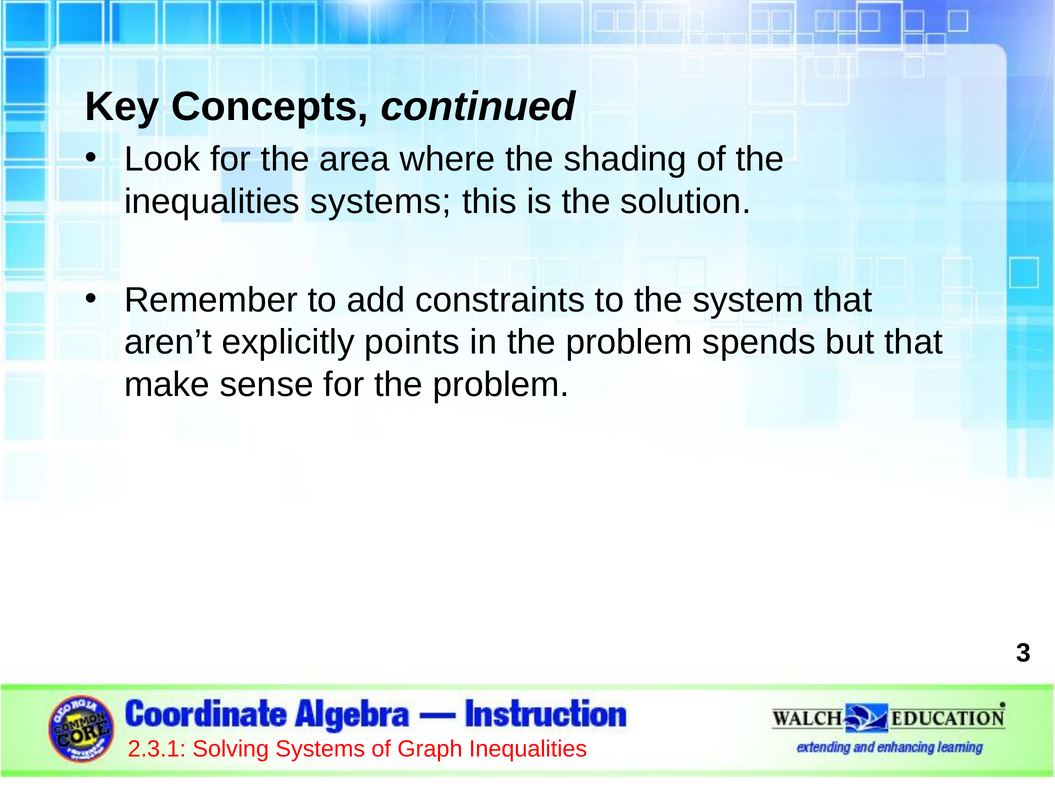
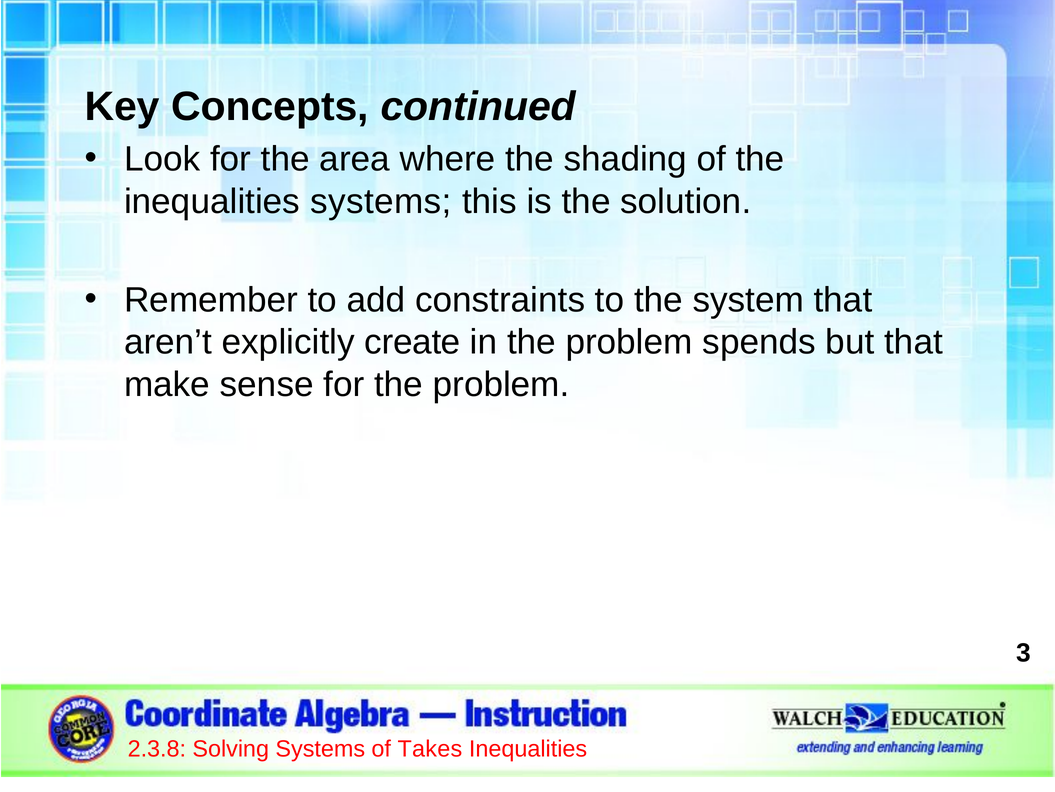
points: points -> create (413, 342)
2.3.1: 2.3.1 -> 2.3.8 (157, 748)
Graph: Graph -> Takes (430, 748)
